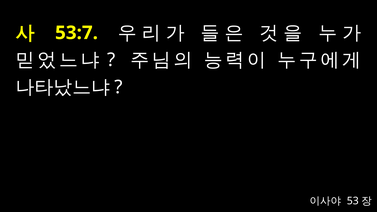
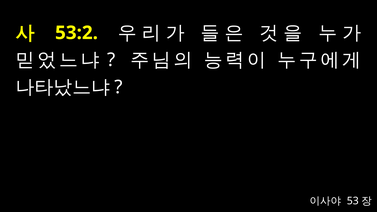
53:7: 53:7 -> 53:2 (76, 33)
